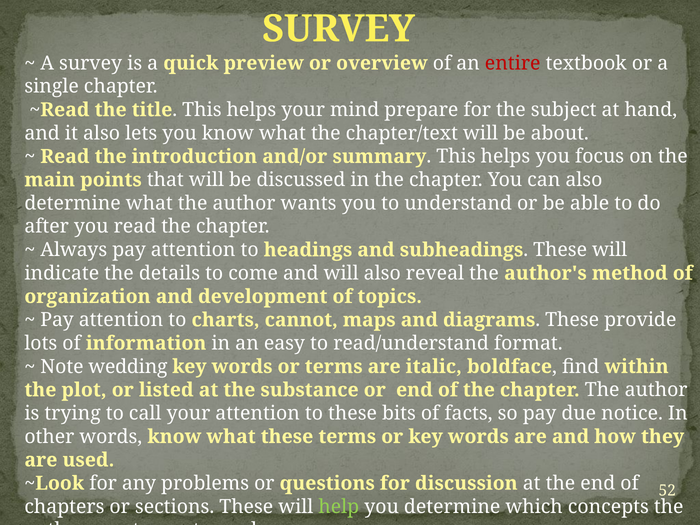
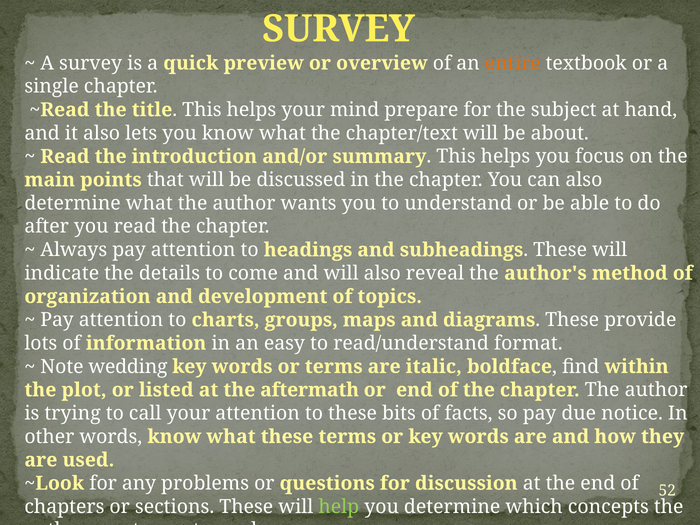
entire colour: red -> orange (513, 63)
cannot: cannot -> groups (301, 320)
substance: substance -> aftermath (310, 390)
